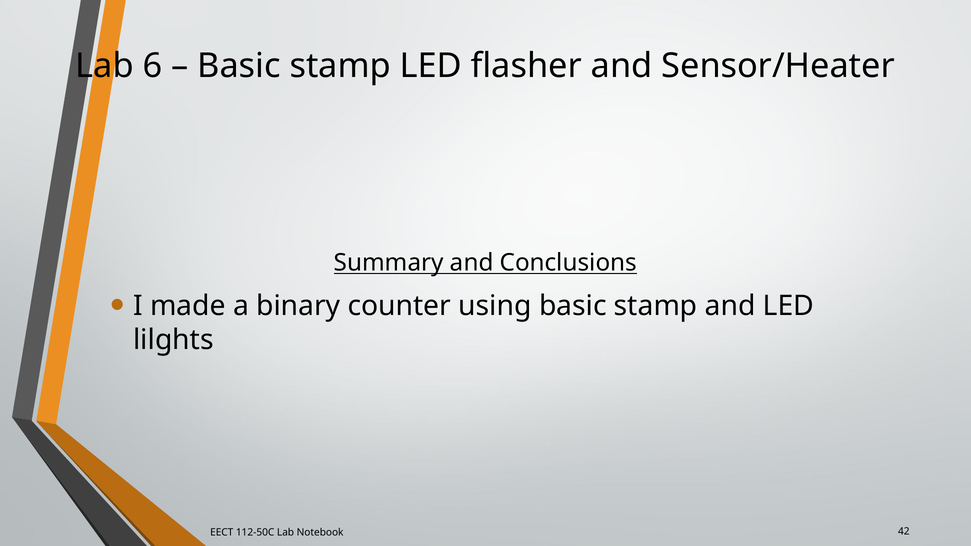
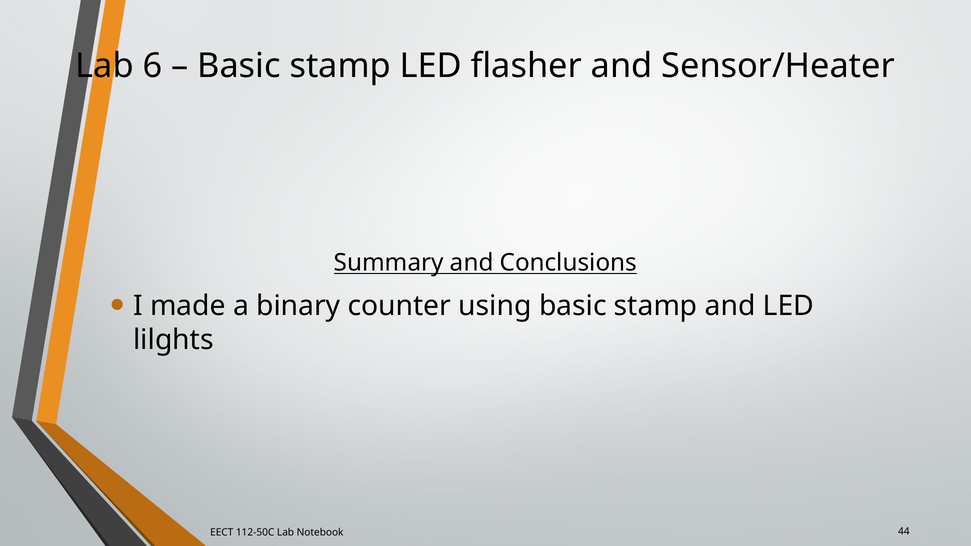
42: 42 -> 44 (904, 532)
